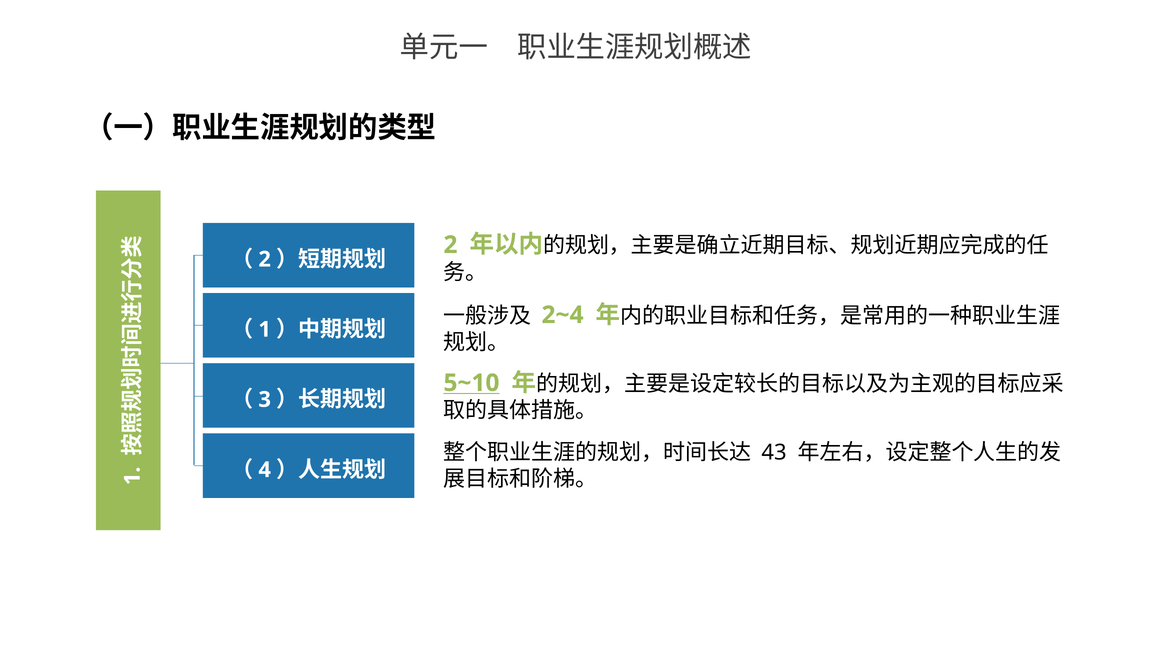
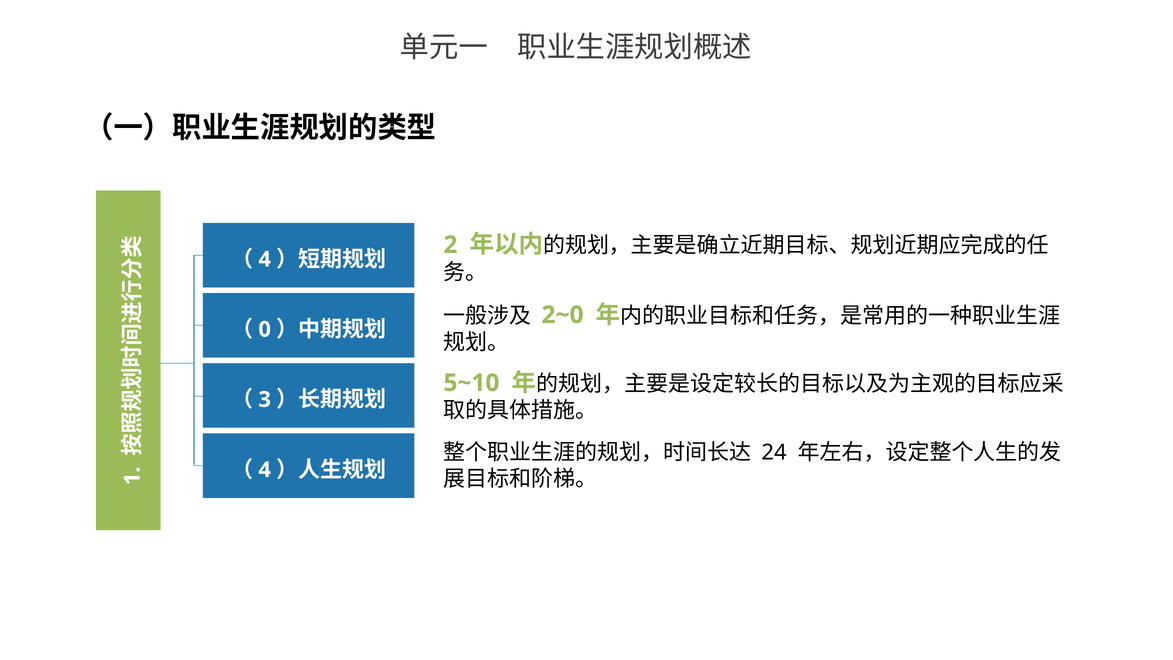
2: 2 -> 4 (265, 259)
2~4: 2~4 -> 2~0 (563, 315)
1: 1 -> 0 (265, 329)
5~10 underline: present -> none (471, 383)
43: 43 -> 24 (774, 452)
